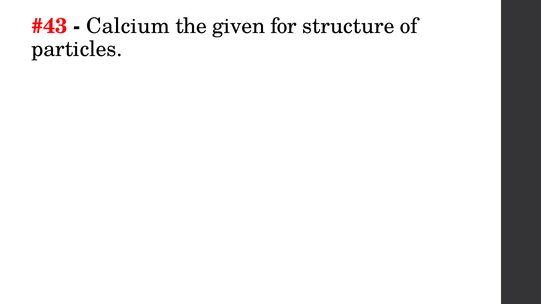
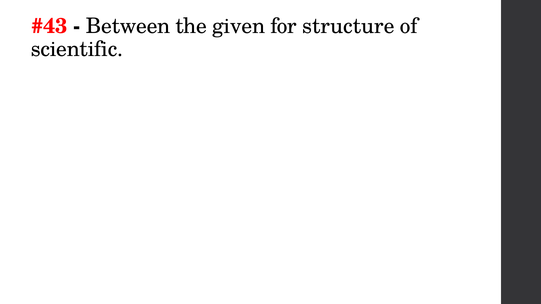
Calcium: Calcium -> Between (128, 26)
particles: particles -> scientific (77, 49)
